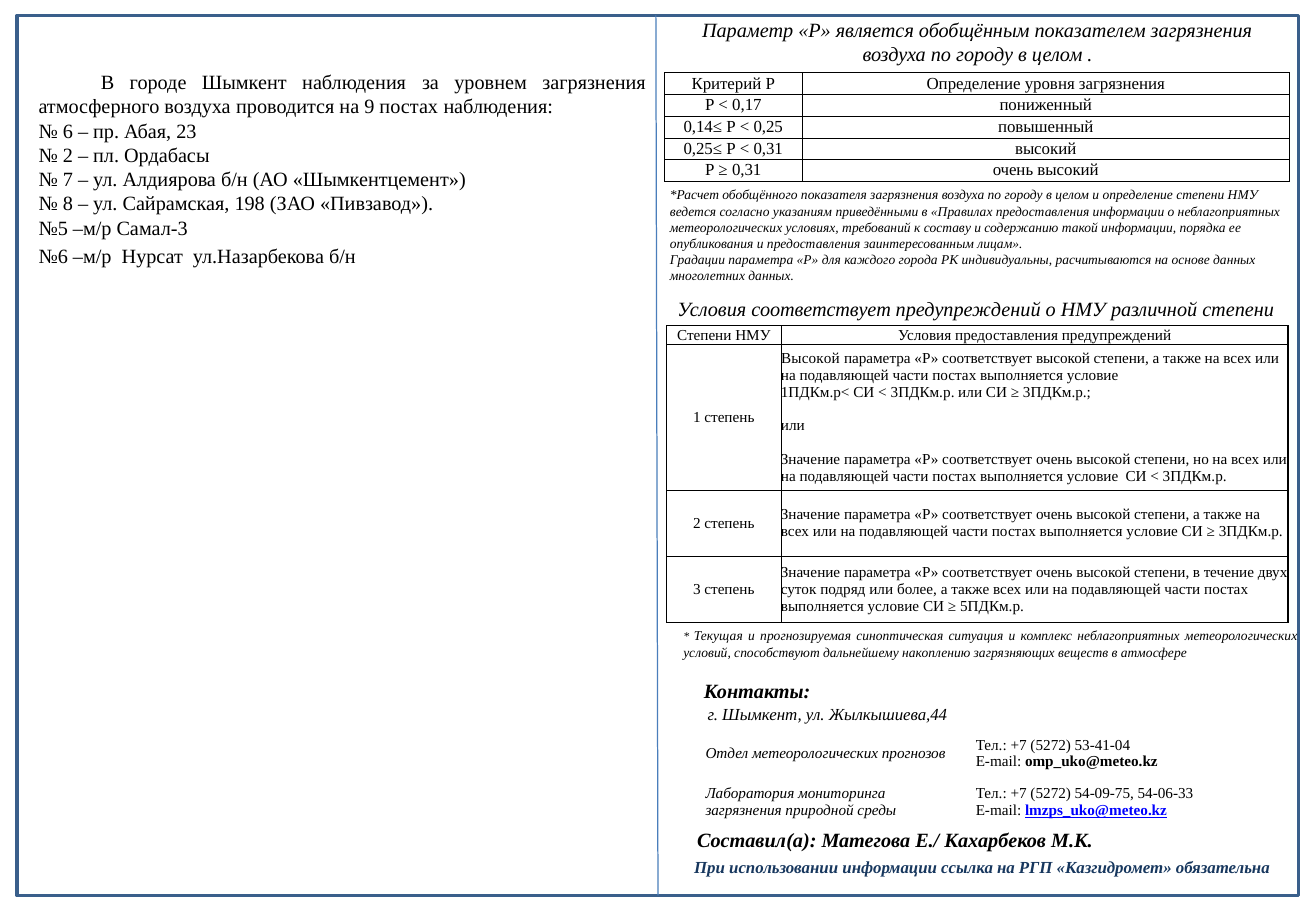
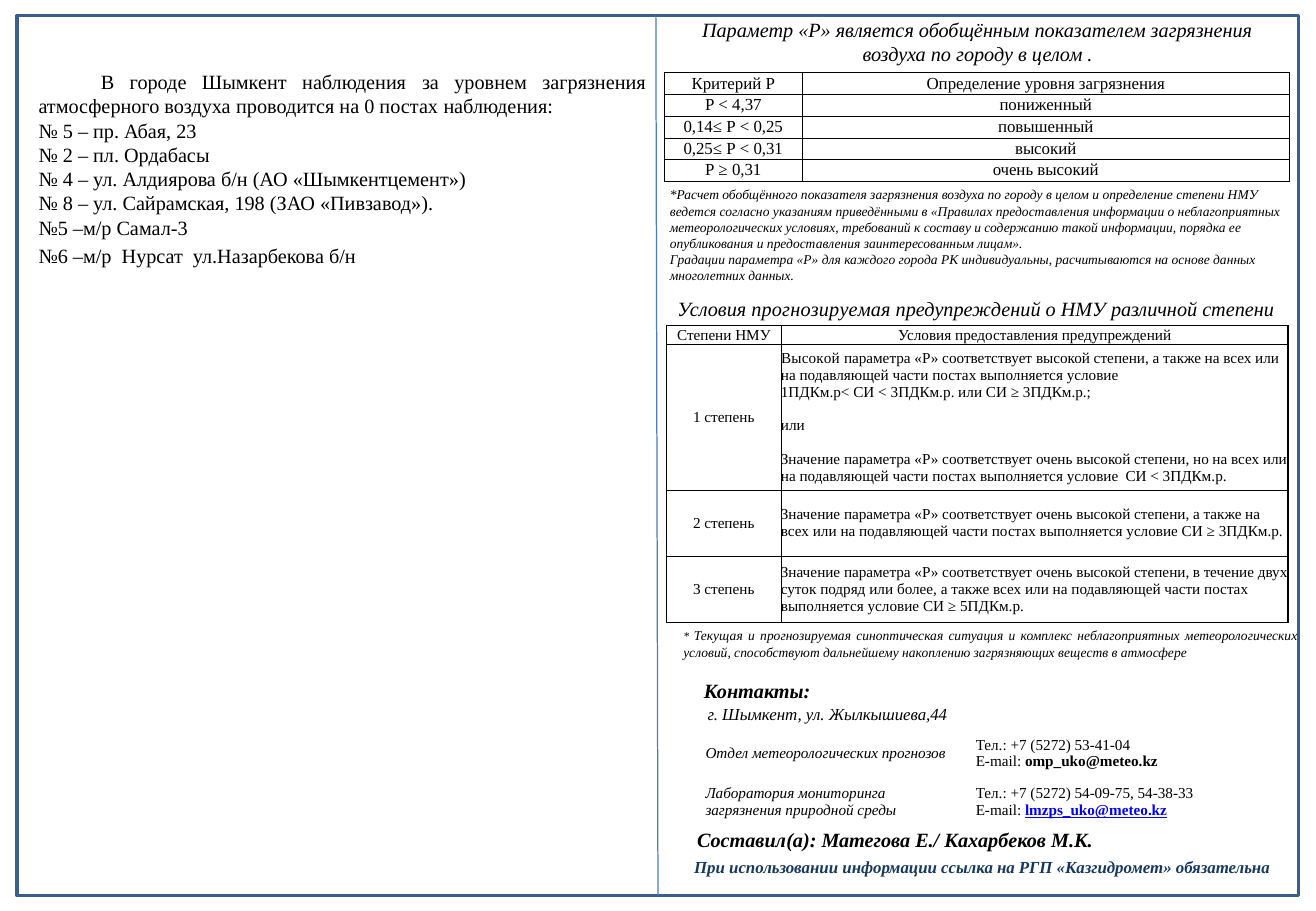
0,17: 0,17 -> 4,37 (747, 105)
9: 9 -> 0 (369, 107)
6: 6 -> 5 (68, 131)
7: 7 -> 4 (68, 180)
Условия соответствует: соответствует -> прогнозируемая (821, 310)
54-06-33: 54-06-33 -> 54-38-33 (1165, 794)
